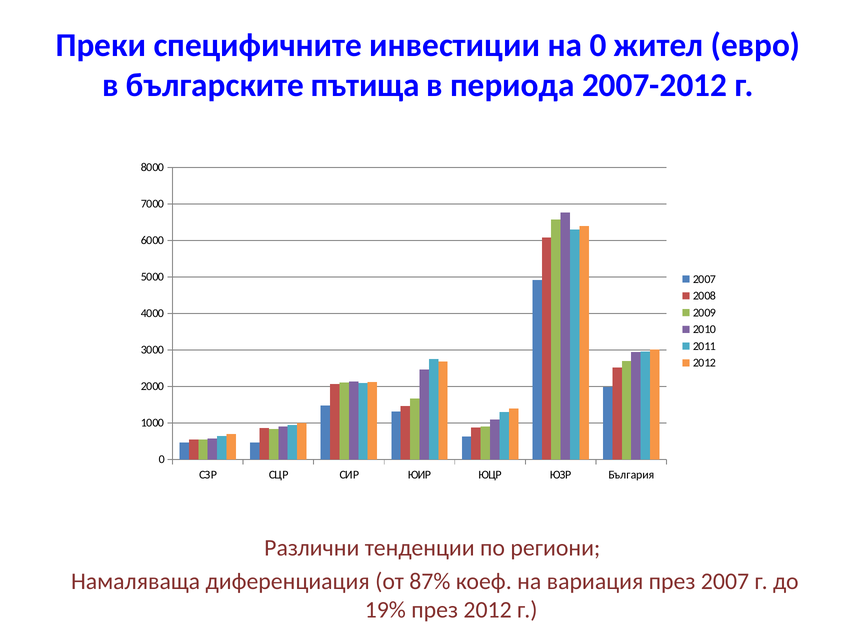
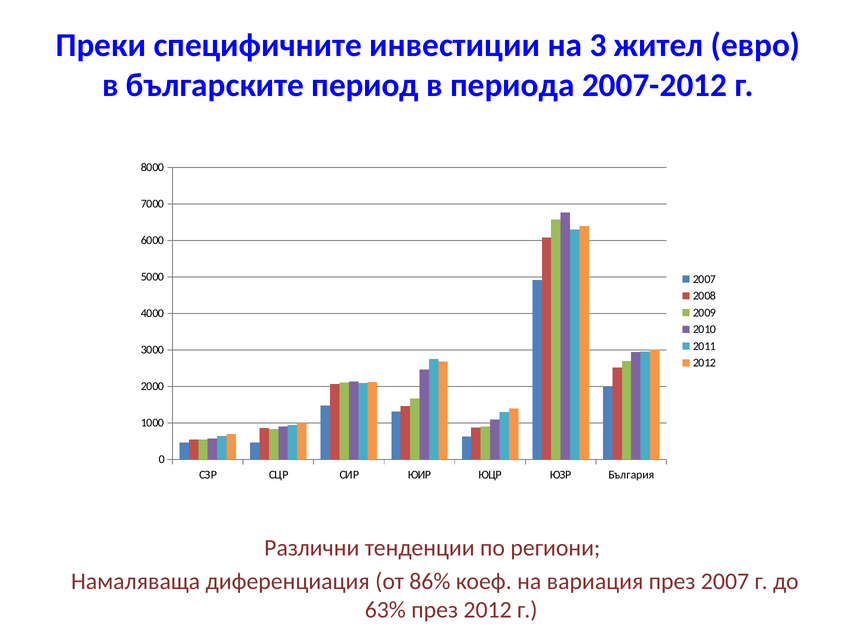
на 0: 0 -> 3 (598, 45)
пътища: пътища -> период (365, 85)
87%: 87% -> 86% (430, 581)
19%: 19% -> 63% (385, 610)
